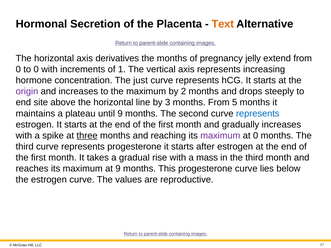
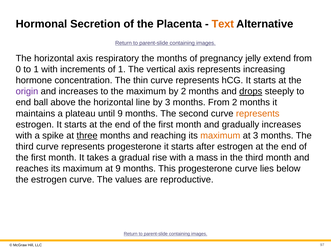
derivatives: derivatives -> respiratory (117, 58)
to 0: 0 -> 1 (36, 69)
just: just -> thin (141, 80)
drops underline: none -> present (251, 92)
site: site -> ball (41, 103)
From 5: 5 -> 2 (235, 103)
represents colour: blue -> orange (258, 114)
maximum colour: purple -> orange (220, 136)
at 0: 0 -> 3 (256, 136)
